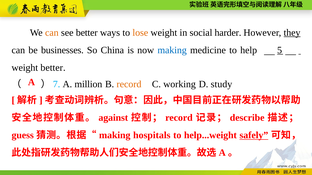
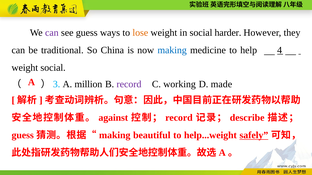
can colour: orange -> purple (52, 33)
see better: better -> guess (87, 33)
they underline: present -> none (292, 33)
businesses: businesses -> traditional (62, 50)
5: 5 -> 4 (280, 50)
weight better: better -> social (53, 68)
7: 7 -> 3 (57, 85)
record colour: orange -> purple (129, 85)
study: study -> made (221, 85)
hospitals: hospitals -> beautiful (152, 136)
